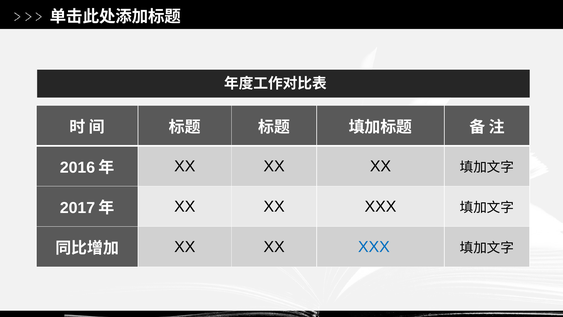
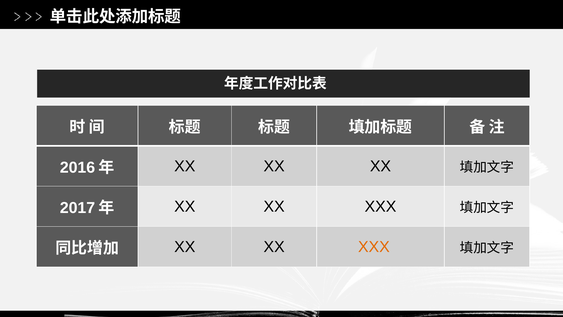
XXX colour: blue -> orange (374, 247)
